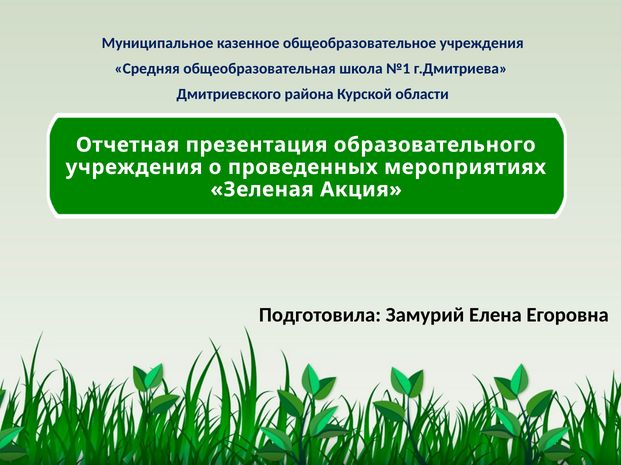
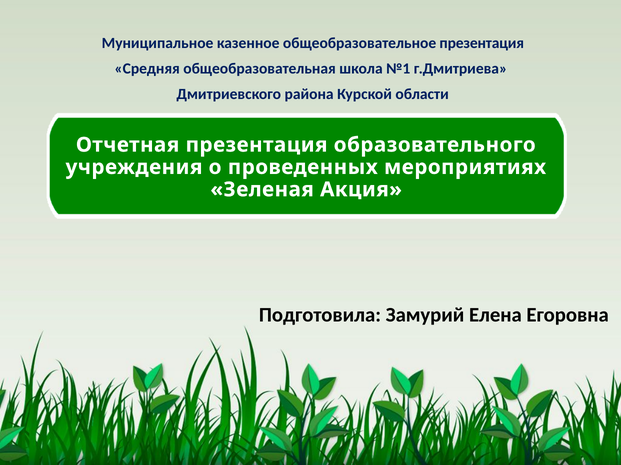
общеобразовательное учреждения: учреждения -> презентация (482, 43)
